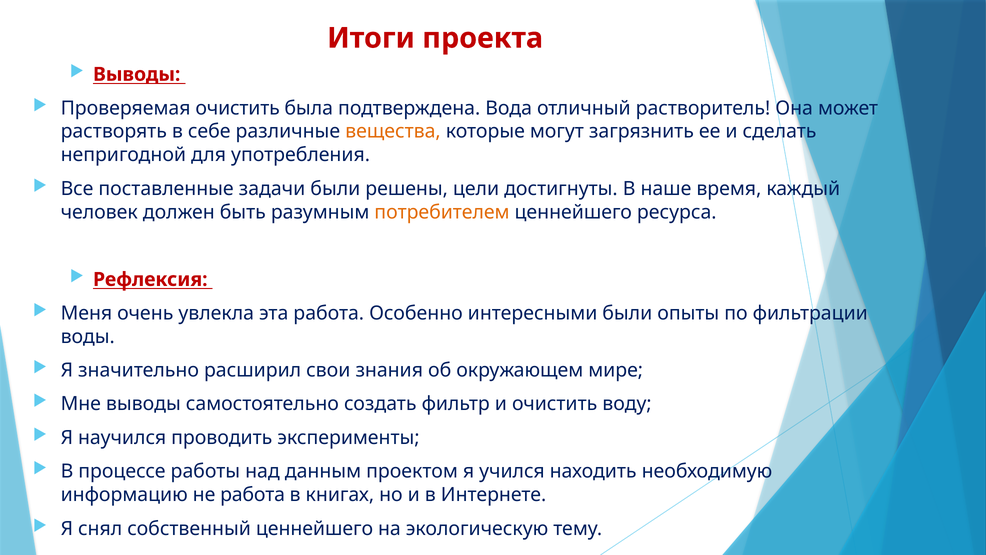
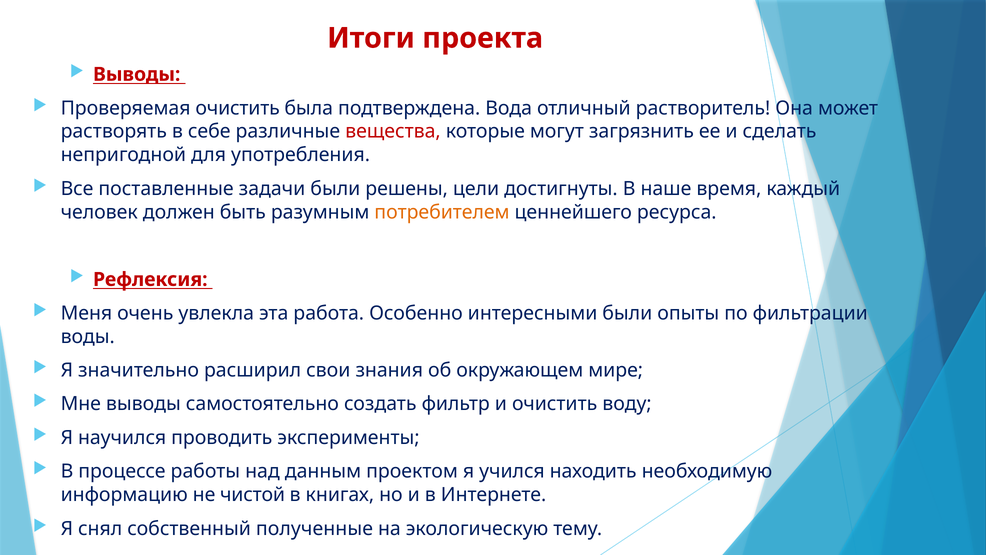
вещества colour: orange -> red (393, 131)
не работа: работа -> чистой (253, 495)
собственный ценнейшего: ценнейшего -> полученные (314, 528)
